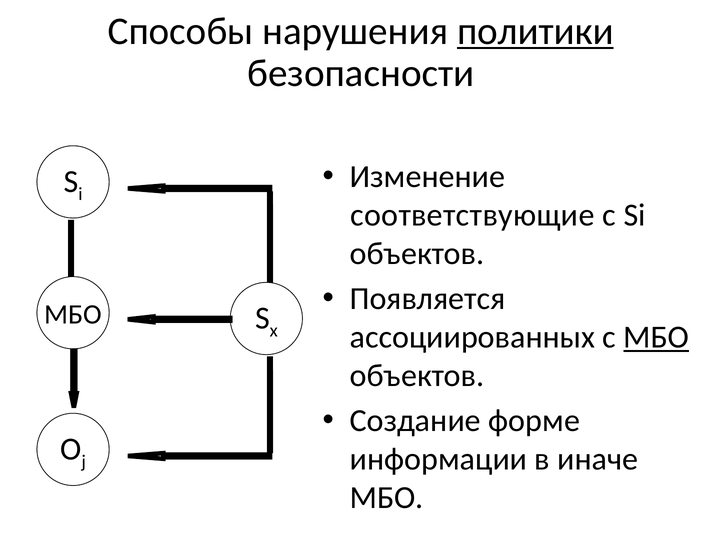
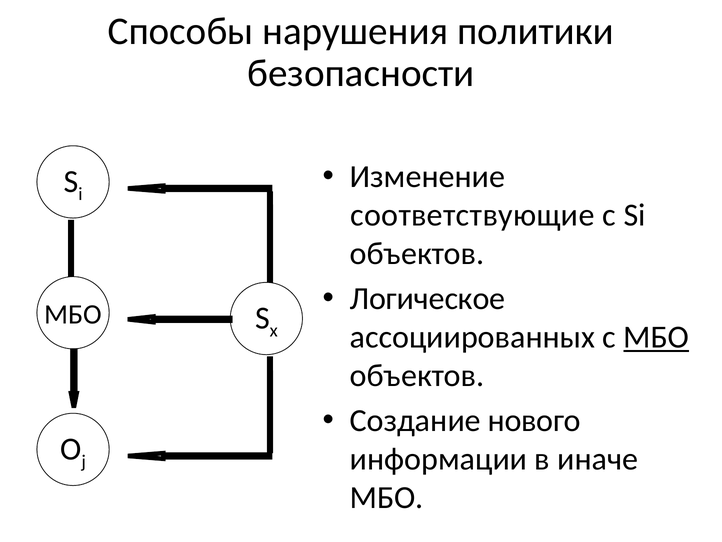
политики underline: present -> none (535, 31)
Появляется: Появляется -> Логическое (428, 298)
форме: форме -> нового (534, 420)
